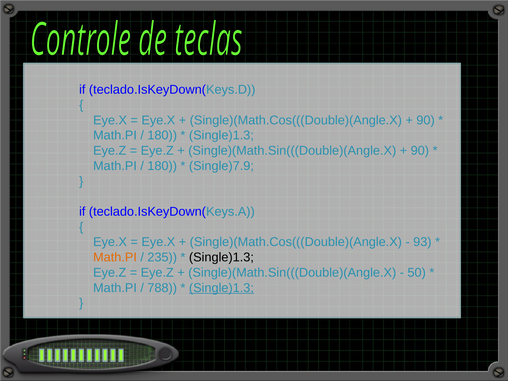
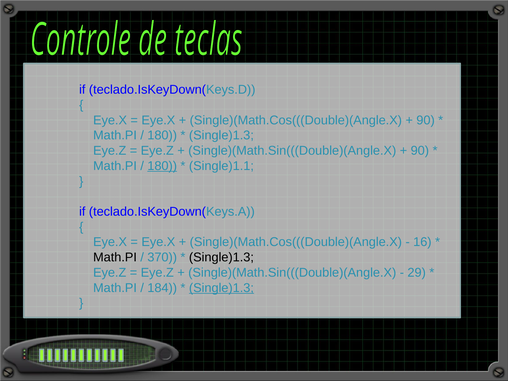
180 underline: none -> present (162, 166)
Single)7.9: Single)7.9 -> Single)1.1 (221, 166)
93: 93 -> 16 (422, 242)
Math.PI colour: orange -> black (115, 257)
235: 235 -> 370 (162, 257)
50: 50 -> 29 (417, 273)
788: 788 -> 184 (162, 288)
